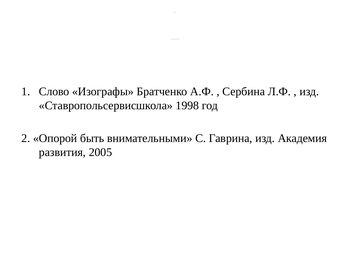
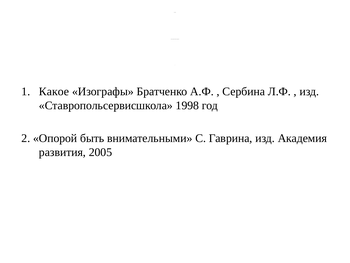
Слово: Слово -> Какое (54, 91)
